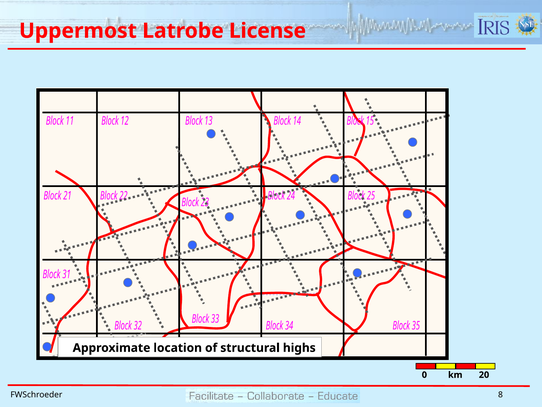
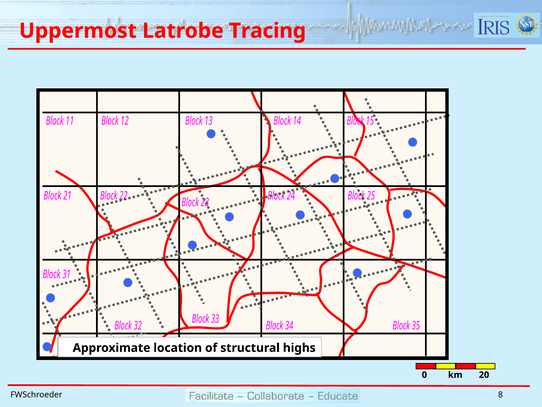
License: License -> Tracing (267, 31)
